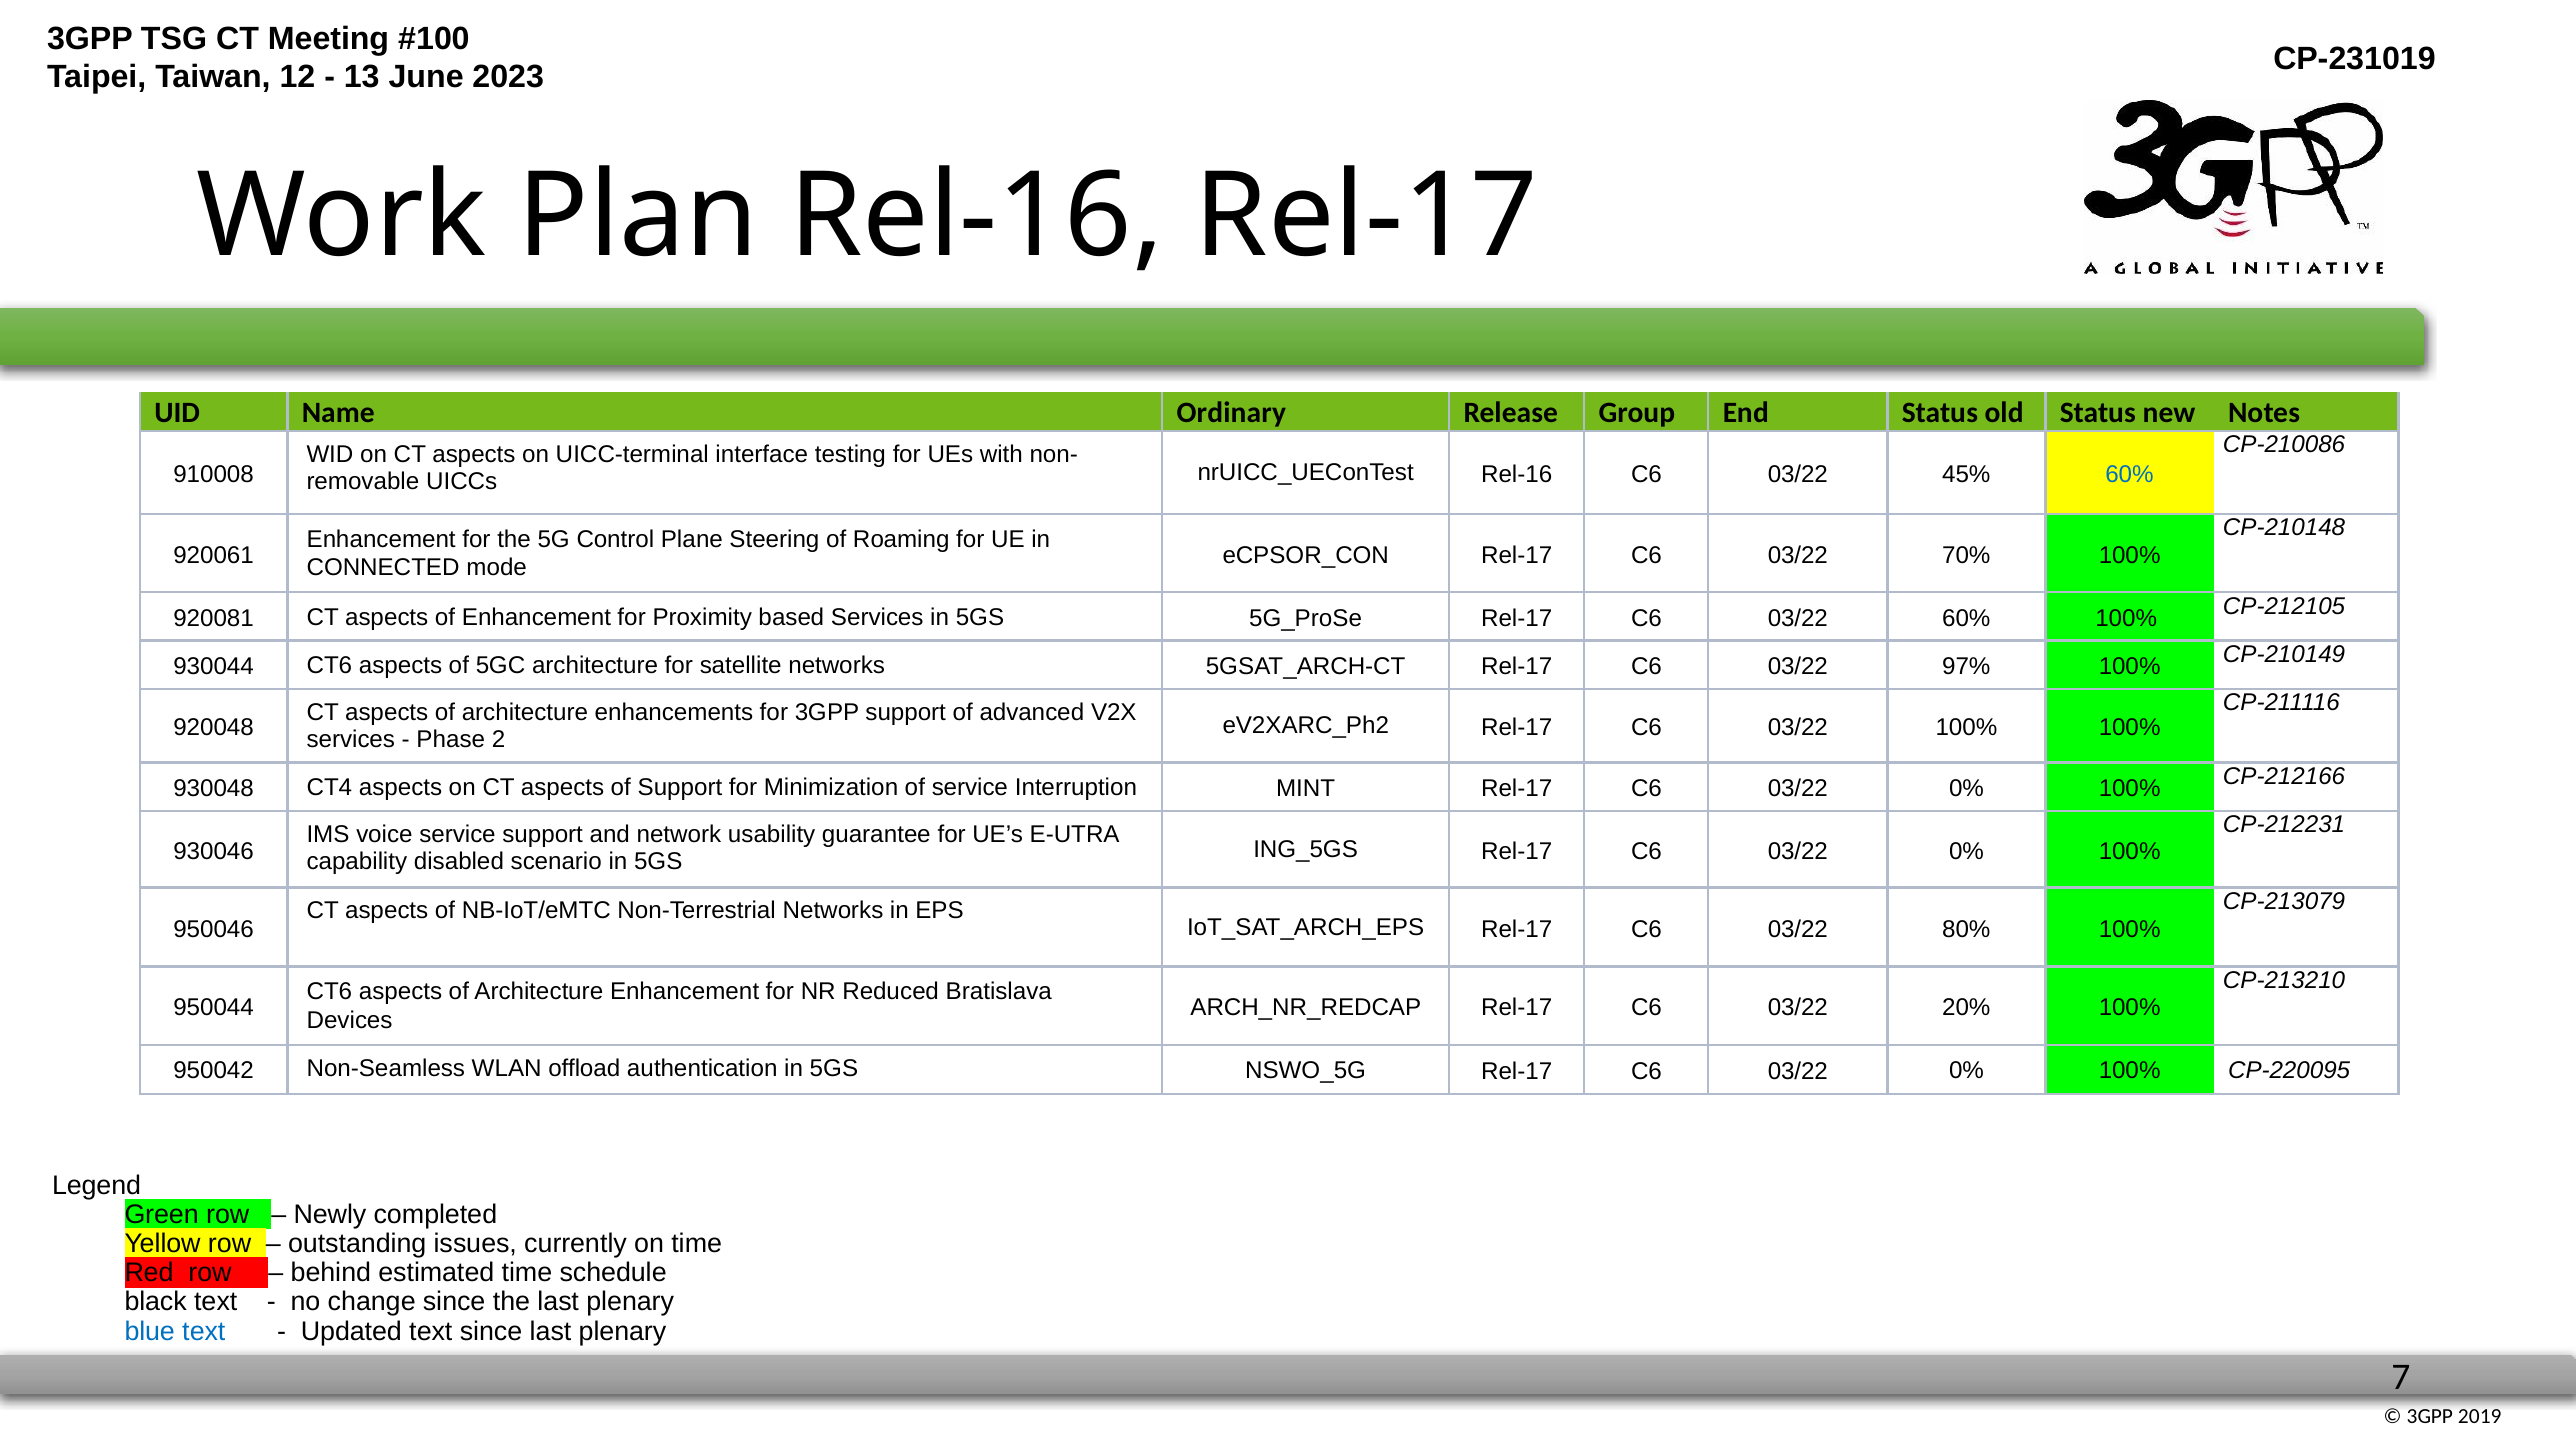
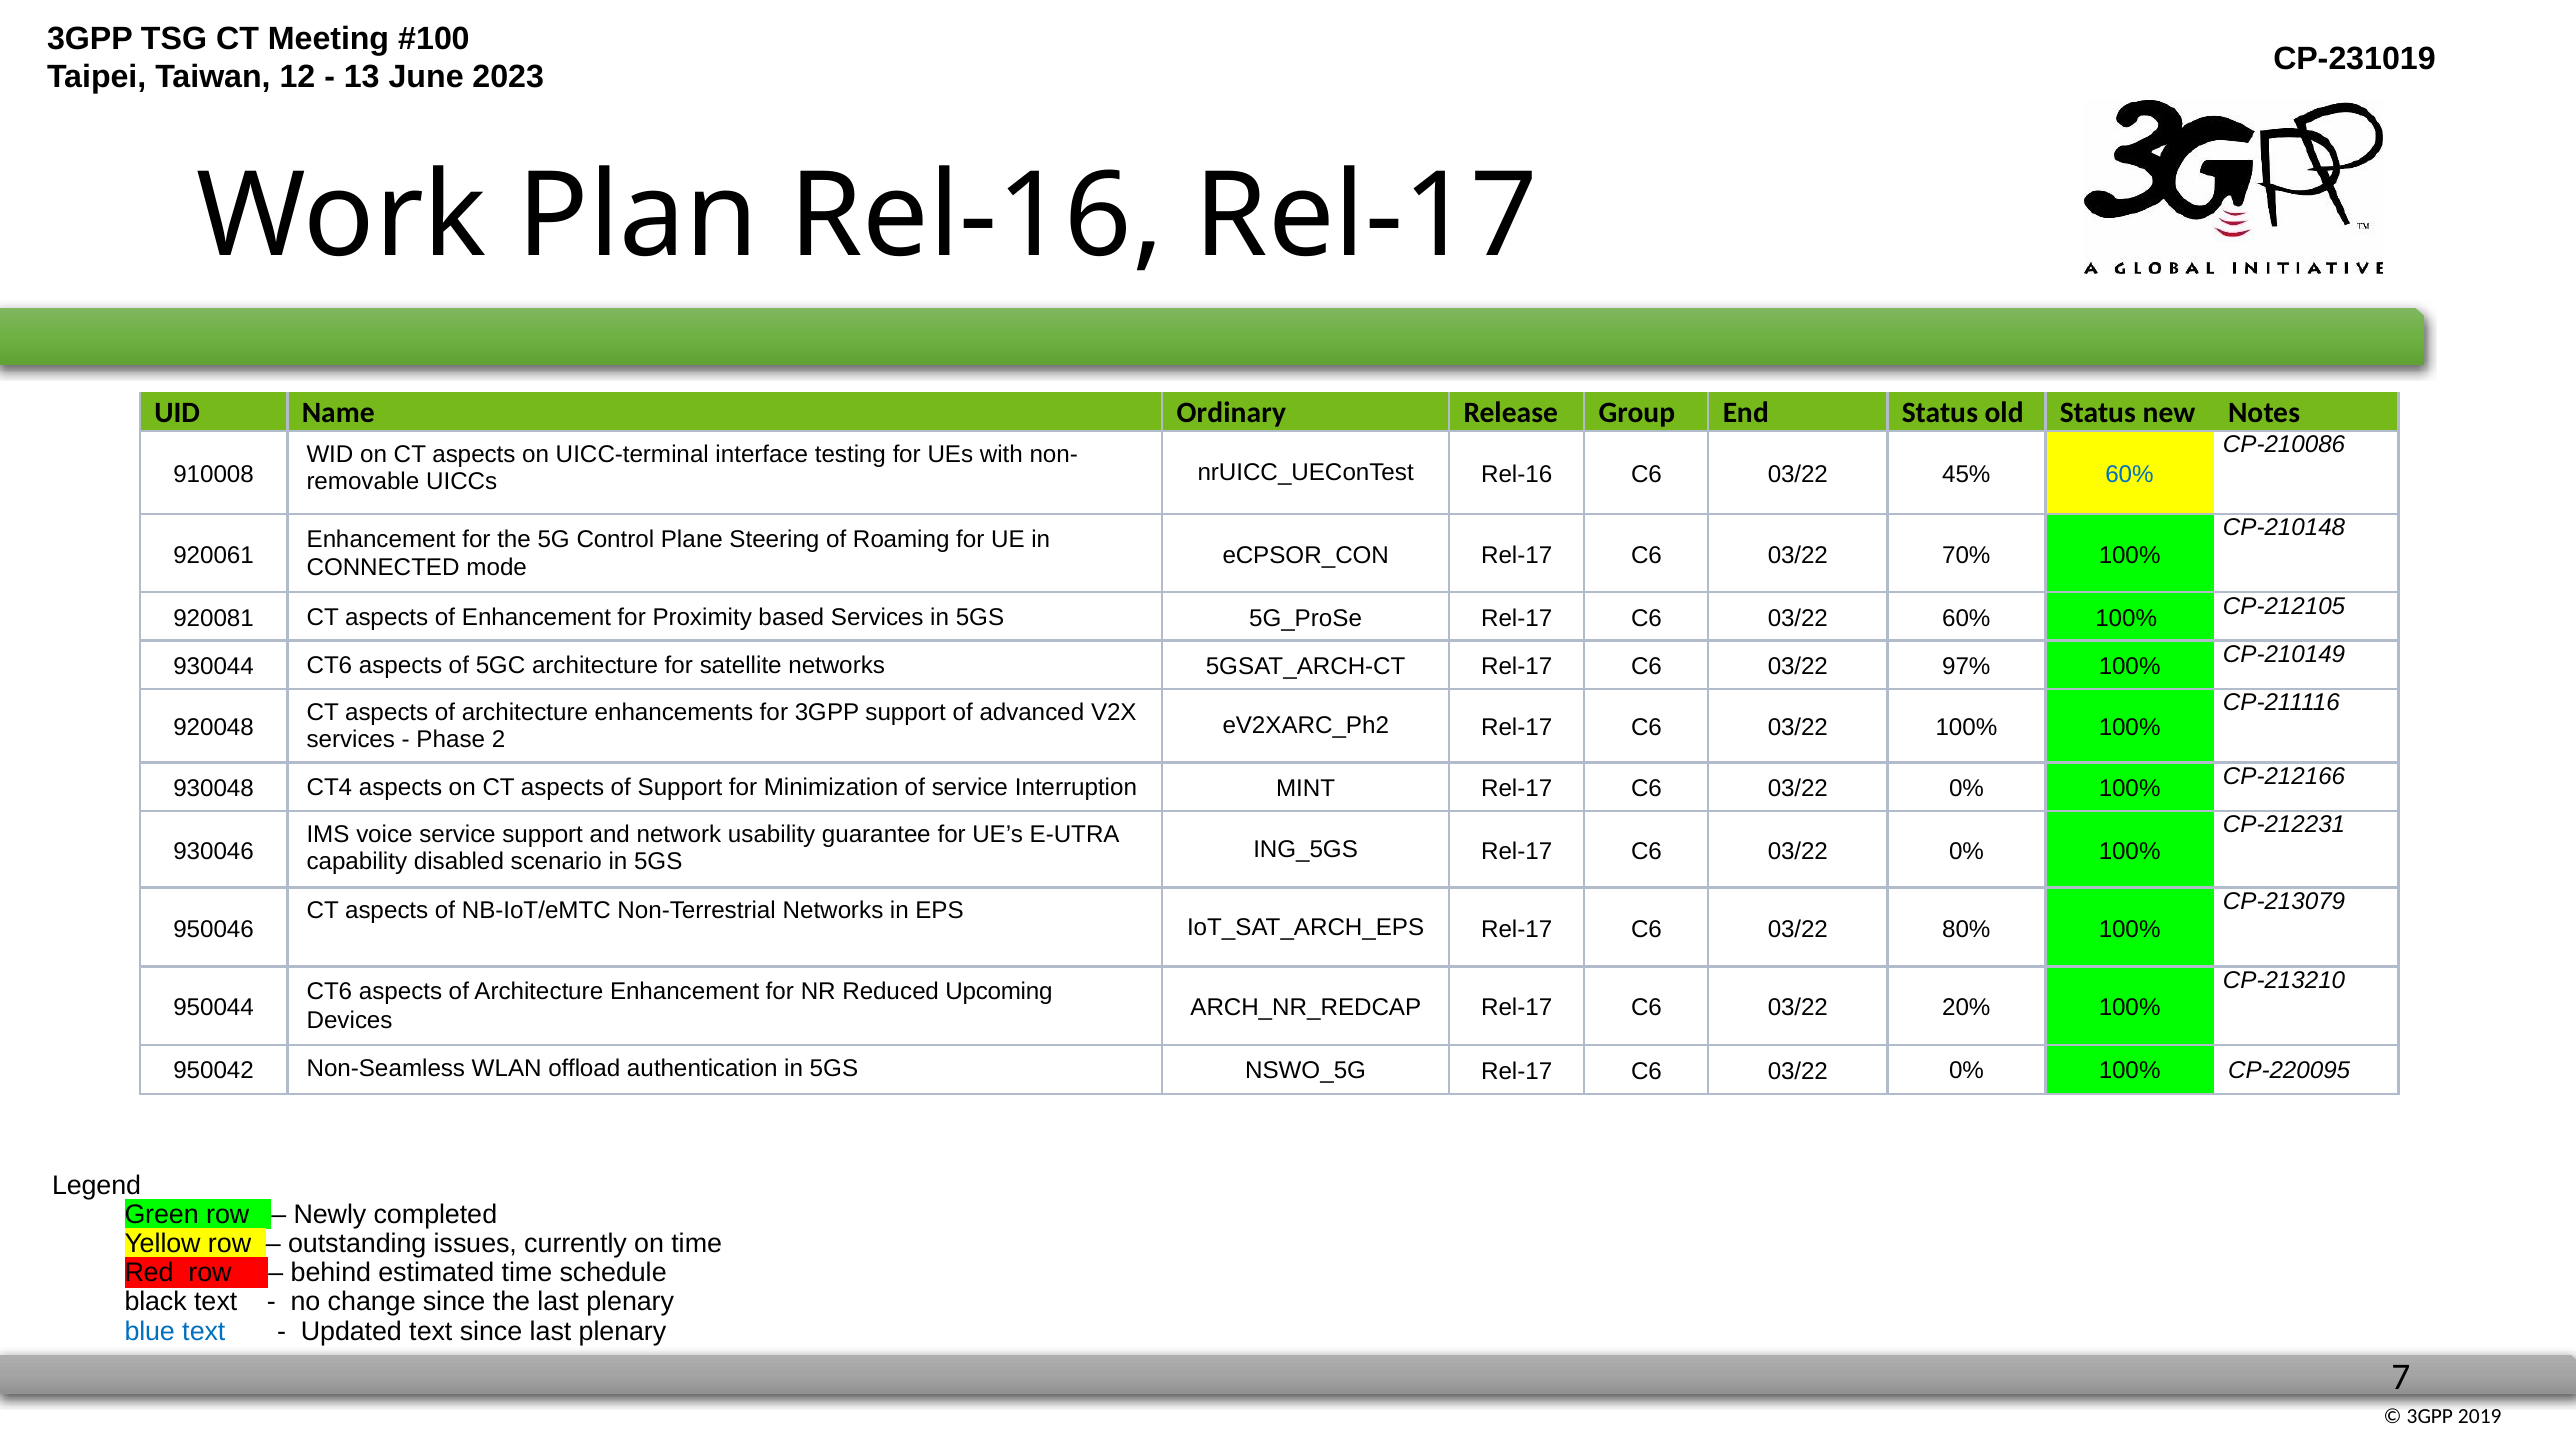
Bratislava: Bratislava -> Upcoming (999, 992)
